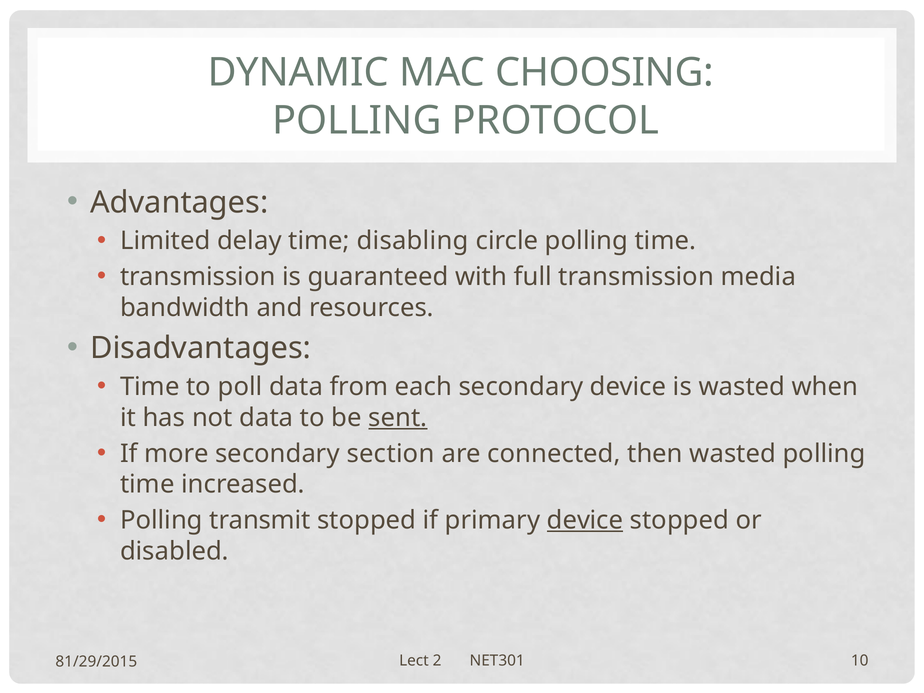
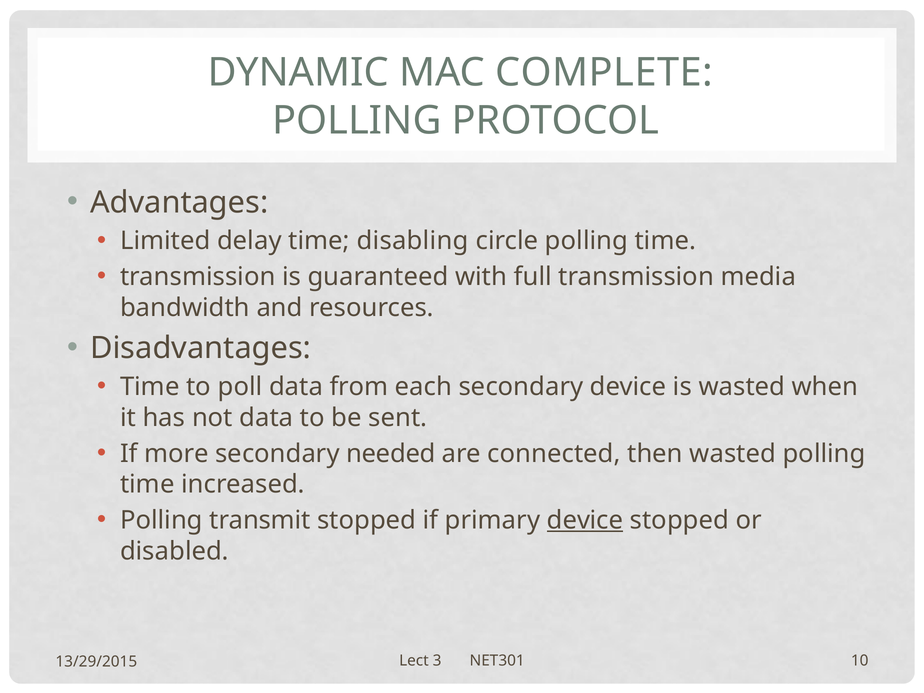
CHOOSING: CHOOSING -> COMPLETE (604, 73)
sent underline: present -> none (398, 418)
section: section -> needed (391, 454)
2: 2 -> 3 (437, 661)
81/29/2015: 81/29/2015 -> 13/29/2015 (96, 662)
